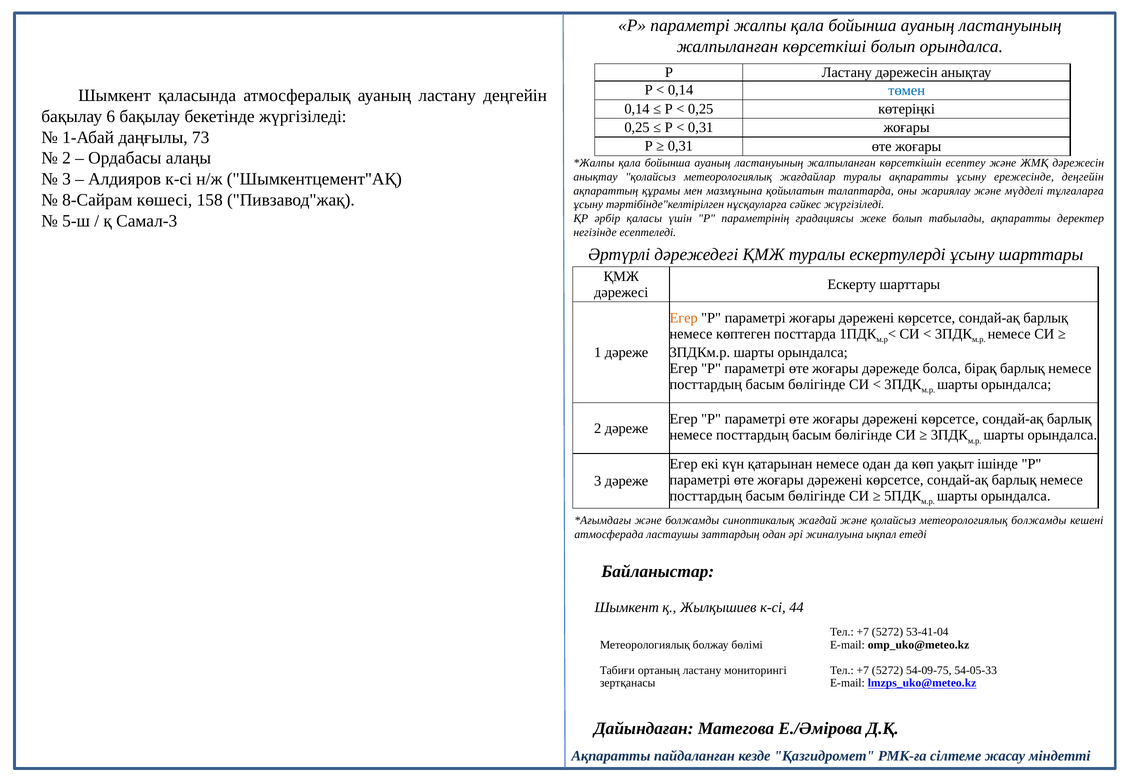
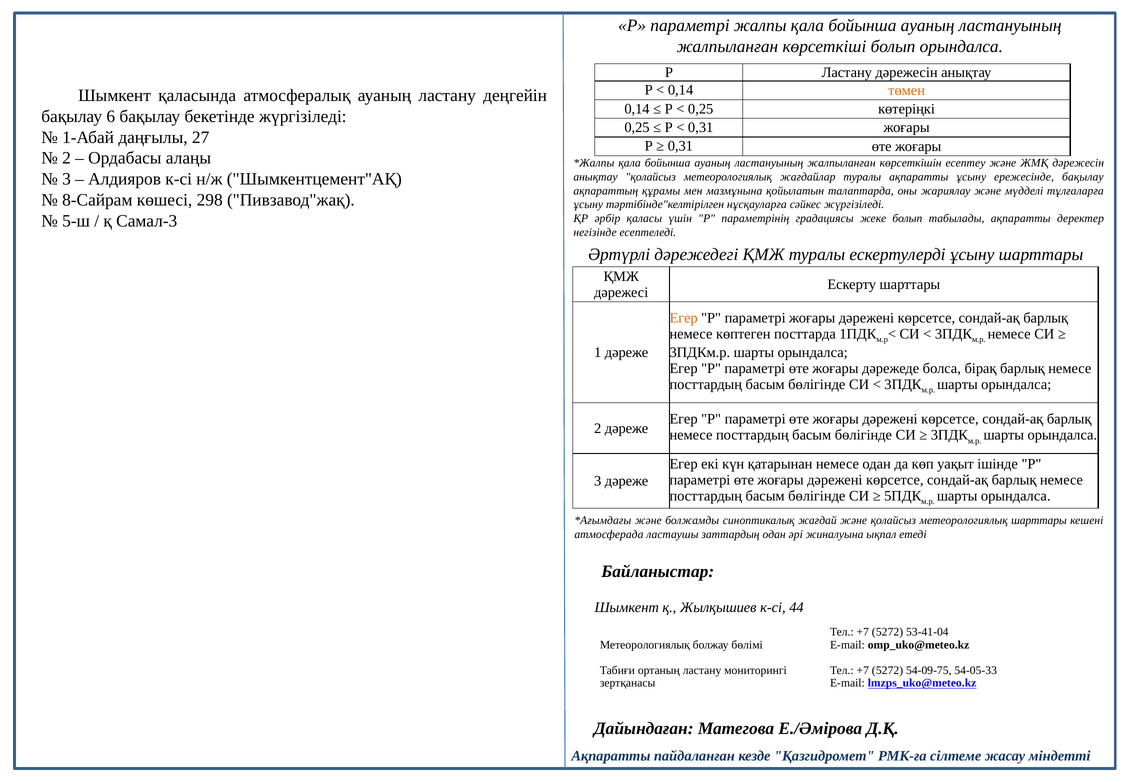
төмен colour: blue -> orange (907, 90)
73: 73 -> 27 (201, 137)
ережесінде деңгейін: деңгейін -> бақылау (1083, 177)
158: 158 -> 298 (210, 200)
метеорологиялық болжамды: болжамды -> шарттары (1039, 521)
